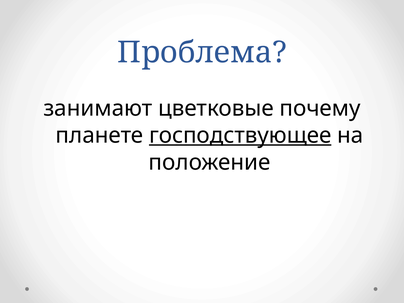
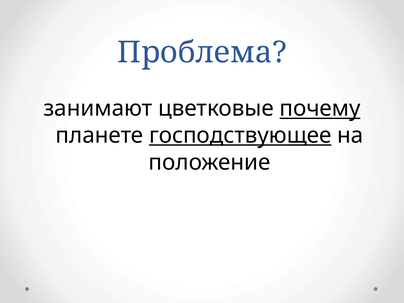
почему underline: none -> present (320, 109)
